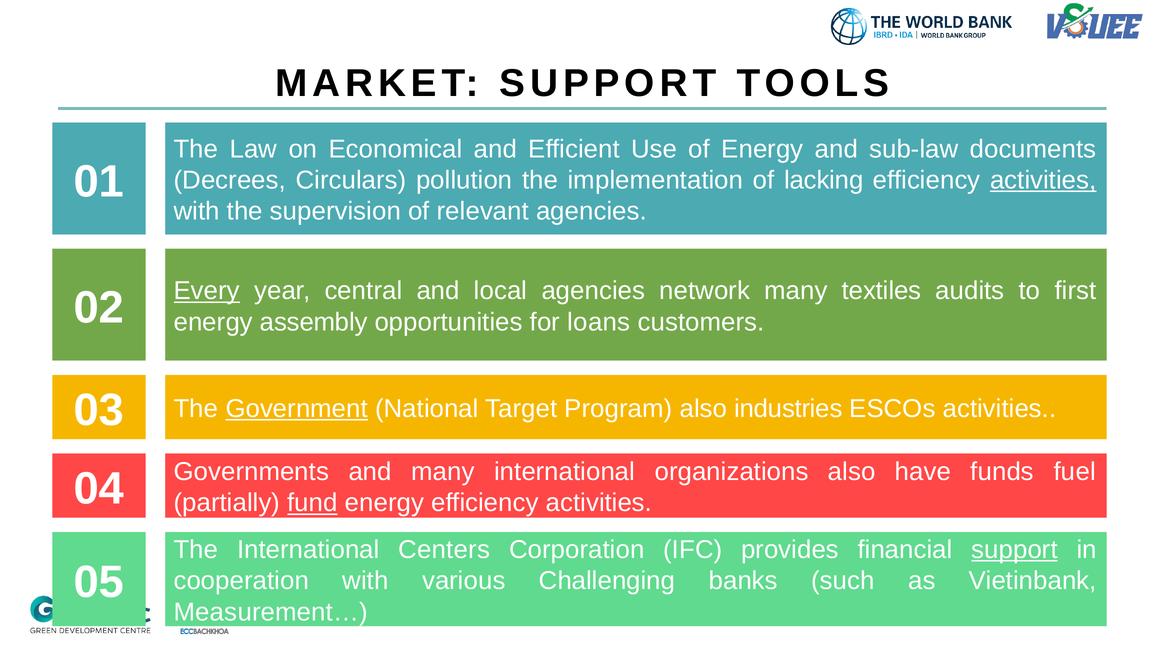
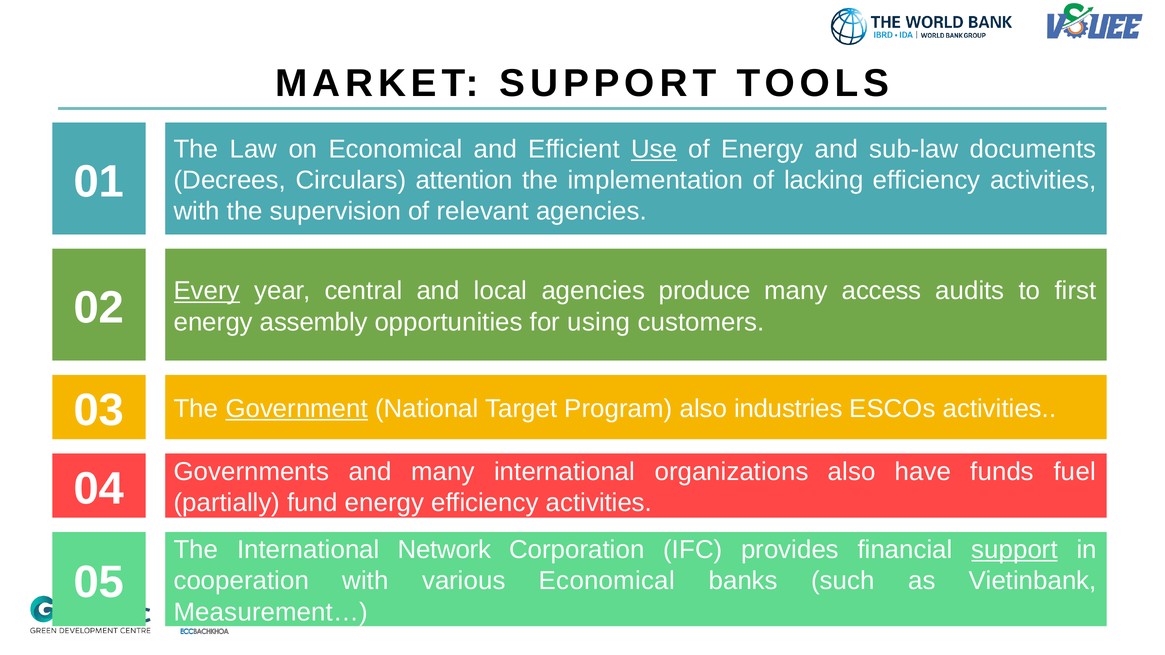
Use underline: none -> present (654, 149)
pollution: pollution -> attention (464, 180)
activities underline: present -> none (1043, 180)
network: network -> produce (705, 291)
textiles: textiles -> access (882, 291)
loans: loans -> using (599, 322)
fund underline: present -> none (312, 503)
Centers: Centers -> Network (445, 550)
various Challenging: Challenging -> Economical (607, 581)
